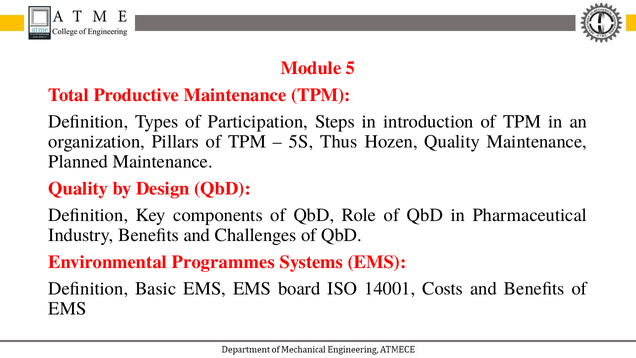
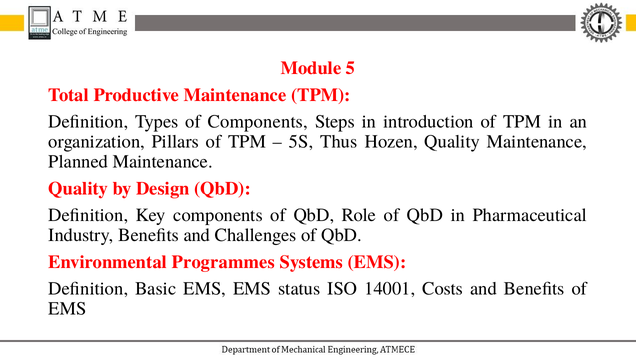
of Participation: Participation -> Components (258, 122)
board: board -> status (299, 288)
